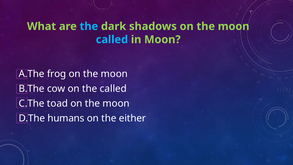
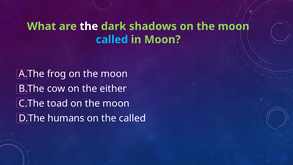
the colour: light blue -> white (89, 26)
the called: called -> either (113, 89)
the either: either -> called (132, 118)
